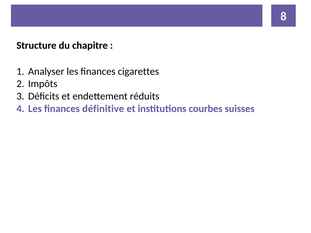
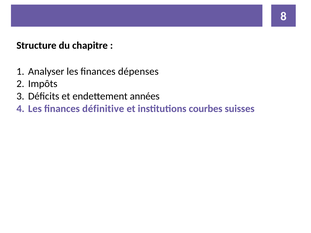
cigarettes: cigarettes -> dépenses (138, 71)
réduits: réduits -> années (145, 96)
